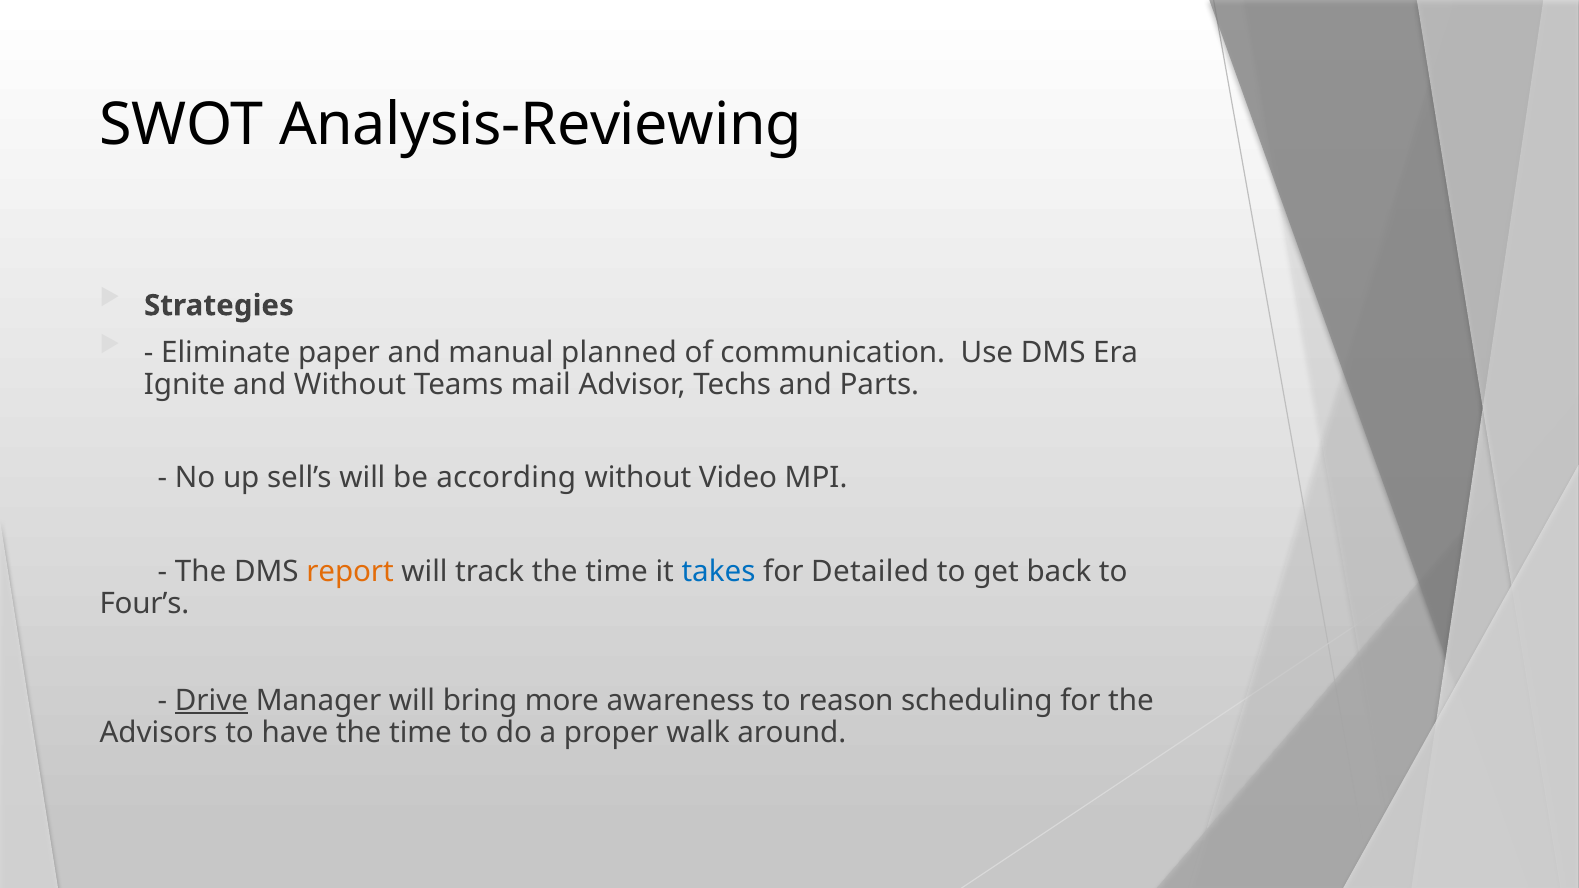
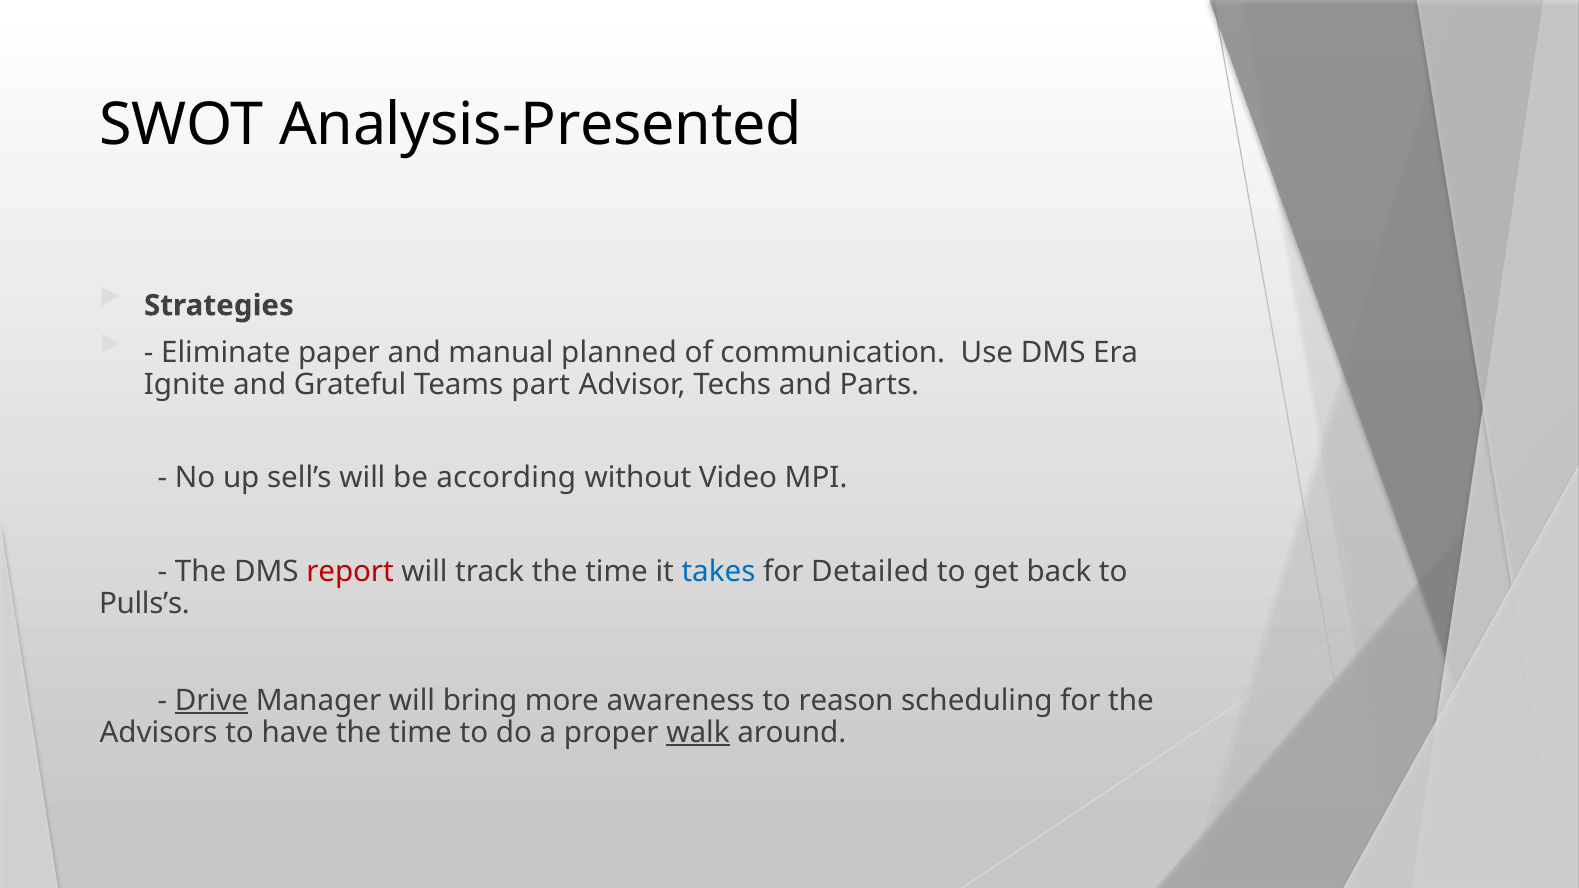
Analysis-Reviewing: Analysis-Reviewing -> Analysis-Presented (540, 125)
and Without: Without -> Grateful (350, 384)
mail: mail -> part (541, 384)
report colour: orange -> red (350, 571)
Four’s: Four’s -> Pulls’s (144, 603)
walk underline: none -> present (698, 732)
